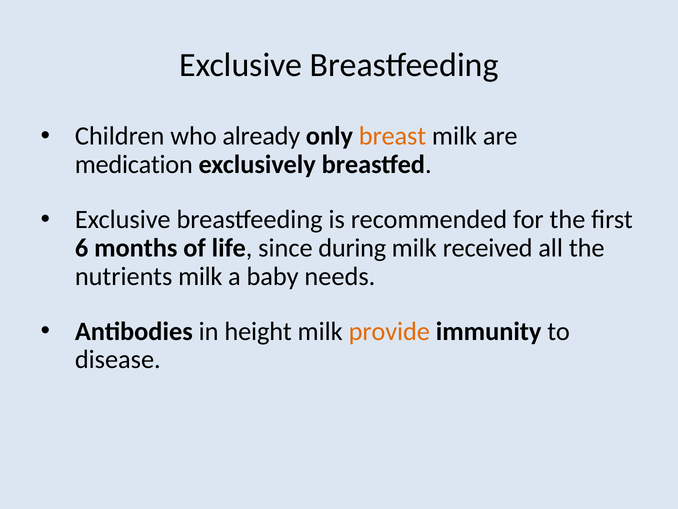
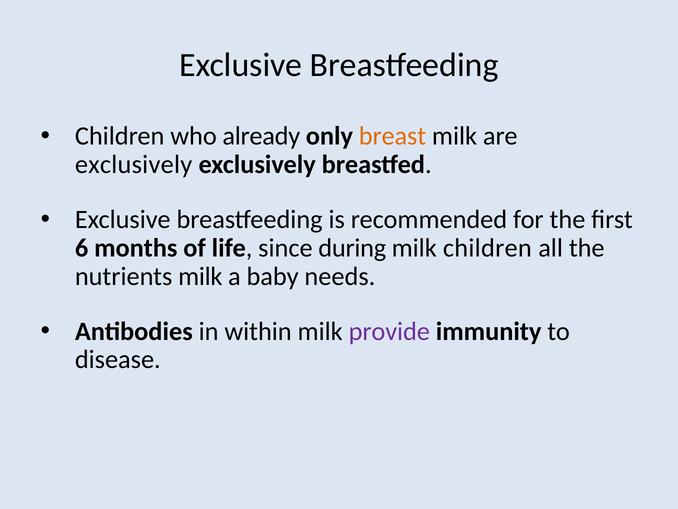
medication: medication -> exclusively (134, 165)
milk received: received -> children (487, 248)
height: height -> within (258, 331)
provide colour: orange -> purple (389, 331)
